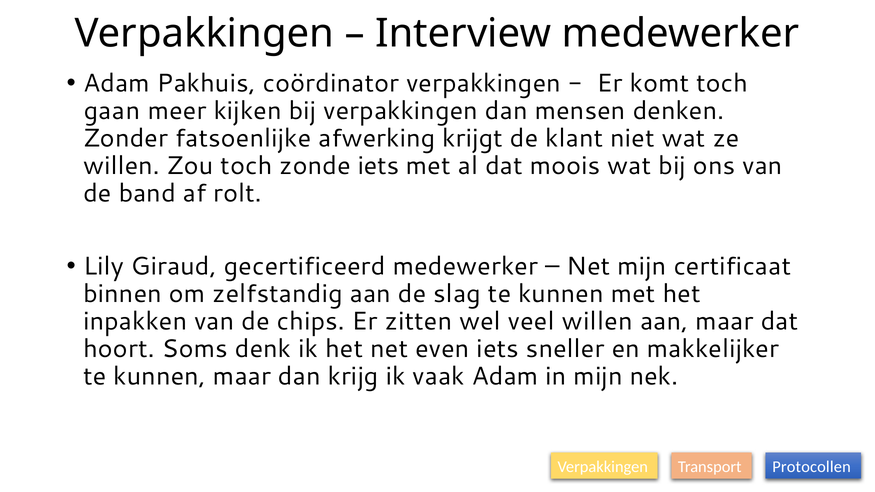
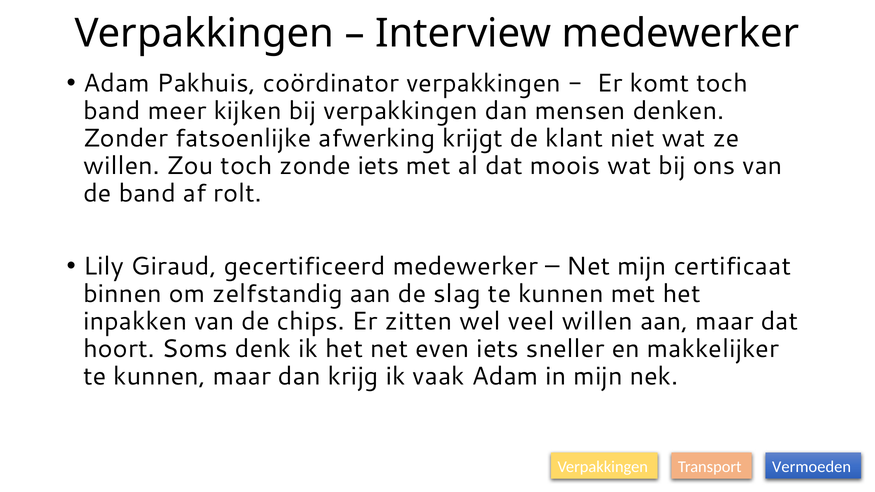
gaan: gaan -> band (112, 111)
Protocollen: Protocollen -> Vermoeden (812, 467)
